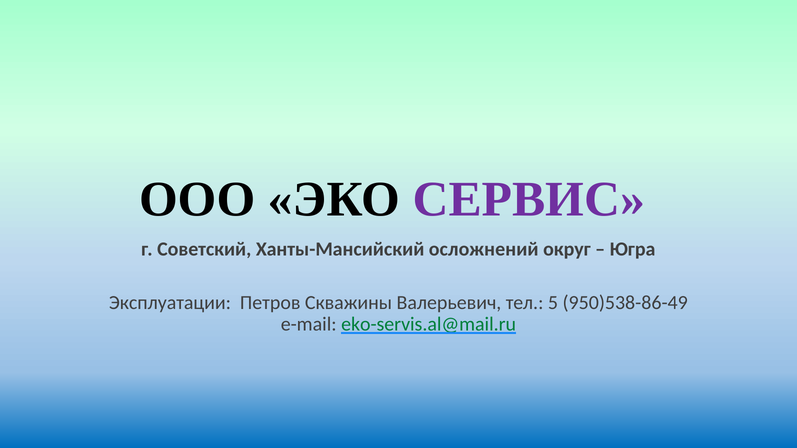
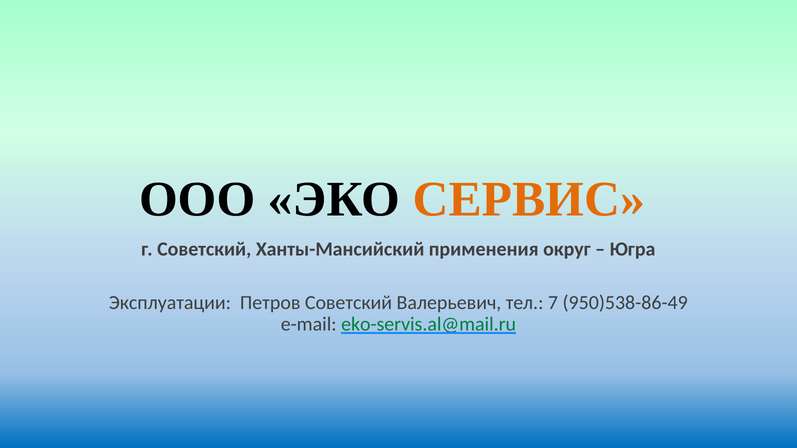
СЕРВИС colour: purple -> orange (529, 199)
осложнений: осложнений -> применения (484, 249)
Петров Скважины: Скважины -> Советский (349, 303)
5: 5 -> 7 (553, 303)
